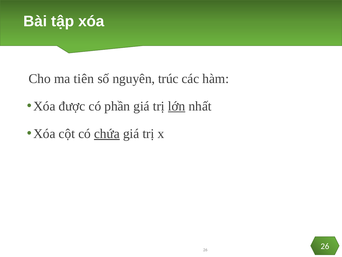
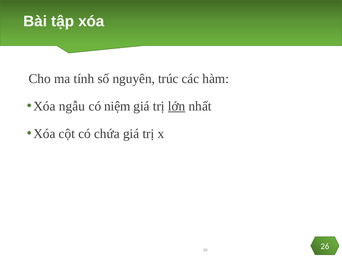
tiên: tiên -> tính (84, 78)
được: được -> ngẫu (72, 106)
phần: phần -> niệm (117, 106)
chứa underline: present -> none (107, 134)
